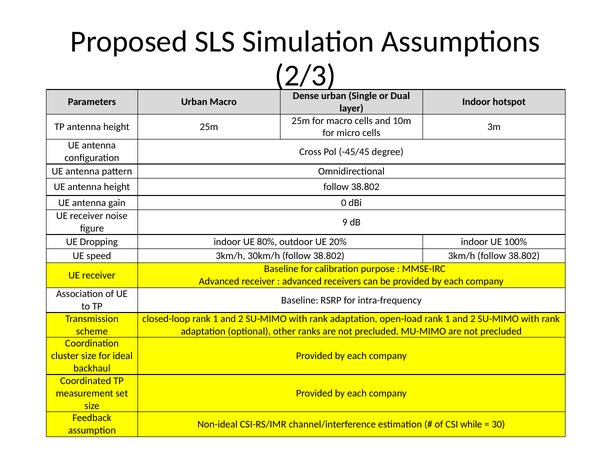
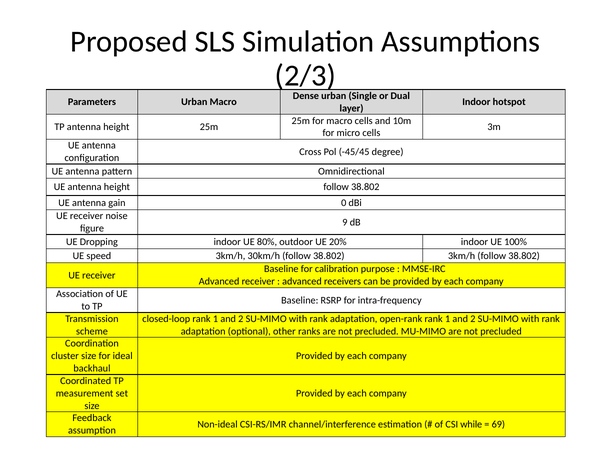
open-load: open-load -> open-rank (401, 319)
30: 30 -> 69 (498, 425)
